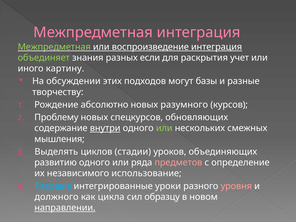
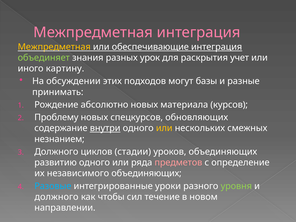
Межпредметная colour: light green -> yellow (54, 47)
воспроизведение: воспроизведение -> обеспечивающие (150, 47)
если: если -> урок (150, 58)
творчеству: творчеству -> принимать (58, 92)
разумного: разумного -> материала (184, 105)
или colour: light green -> yellow (164, 128)
мышления: мышления -> незнанием (59, 139)
Выделять: Выделять -> Должного (56, 152)
независимого использование: использование -> объединяющих (146, 173)
уровня colour: pink -> light green (236, 186)
цикла: цикла -> чтобы (111, 197)
образцу: образцу -> течение (162, 197)
направлении underline: present -> none (65, 208)
